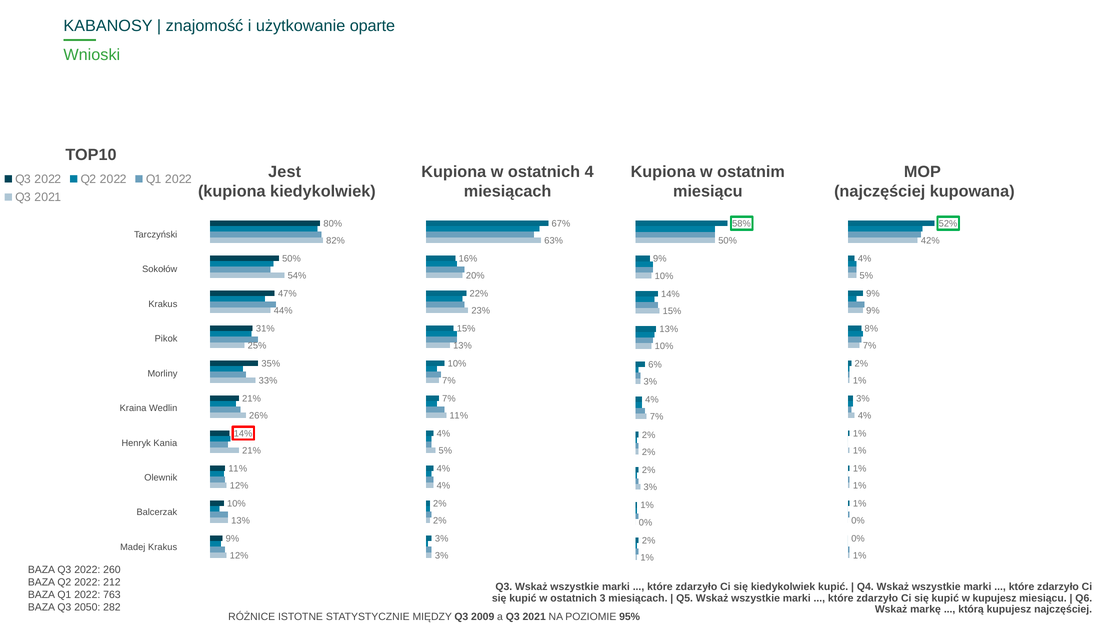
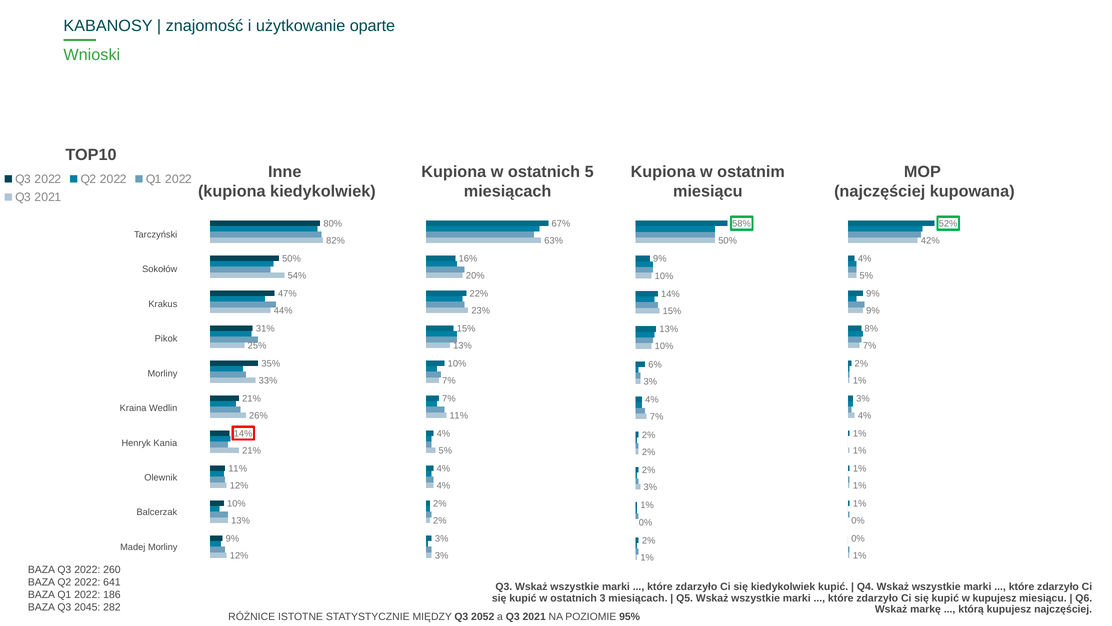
Jest: Jest -> Inne (285, 172)
4: 4 -> 5 (589, 172)
Madej Krakus: Krakus -> Morliny (163, 547)
212: 212 -> 641 (112, 582)
763: 763 -> 186 (112, 594)
2050: 2050 -> 2045 (87, 607)
2009: 2009 -> 2052 (483, 616)
